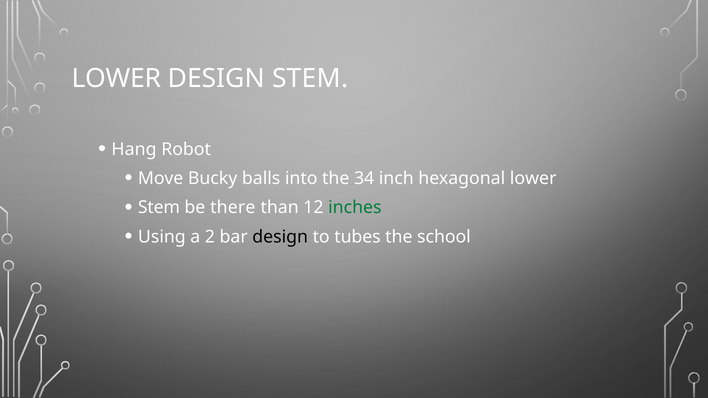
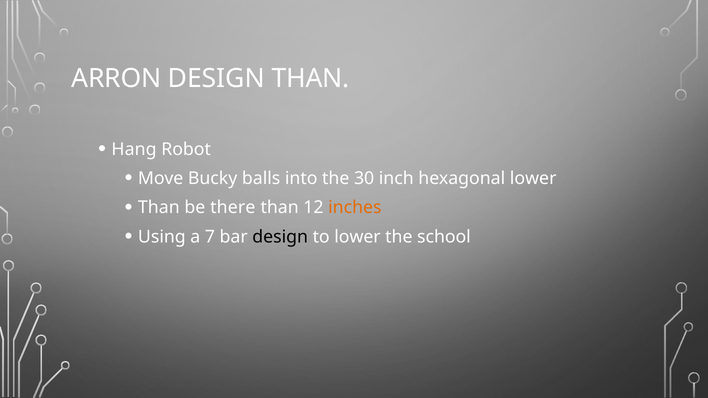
LOWER: LOWER -> ARRON (116, 79)
DESIGN STEM: STEM -> THAN (311, 79)
34: 34 -> 30 (364, 179)
Stem: Stem -> Than (159, 208)
inches colour: green -> orange (355, 208)
2: 2 -> 7 (210, 237)
to tubes: tubes -> lower (357, 237)
